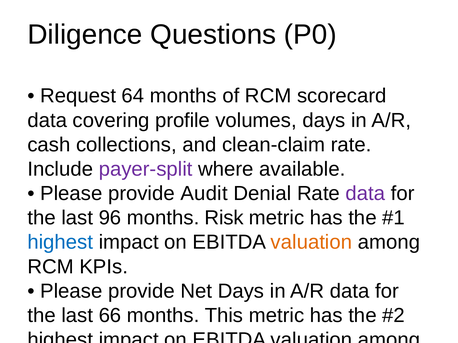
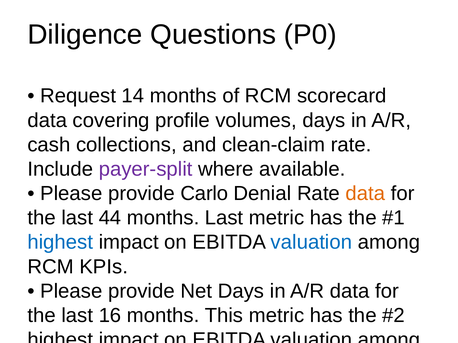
64: 64 -> 14 (133, 96)
Audit: Audit -> Carlo (204, 194)
data colour: purple -> orange (365, 194)
96: 96 -> 44 (110, 218)
months Risk: Risk -> Last (224, 218)
valuation colour: orange -> blue (311, 243)
66: 66 -> 16 (110, 316)
